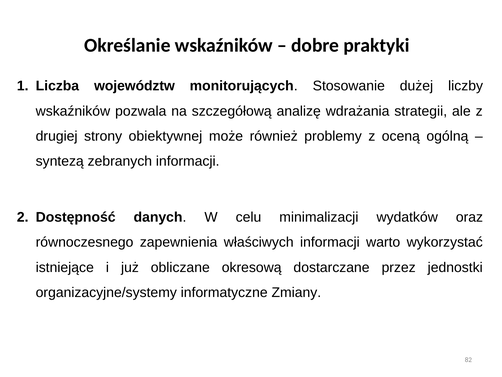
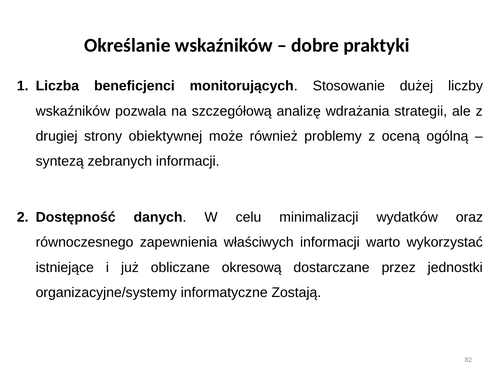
województw: województw -> beneficjenci (134, 86)
Zmiany: Zmiany -> Zostają (296, 292)
